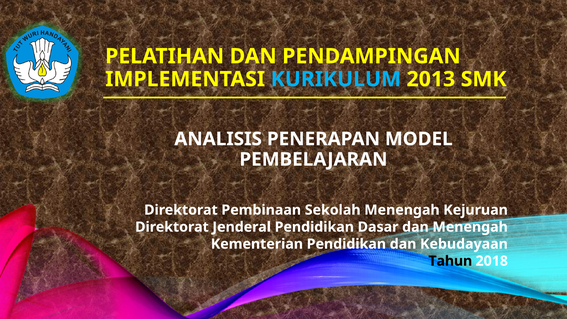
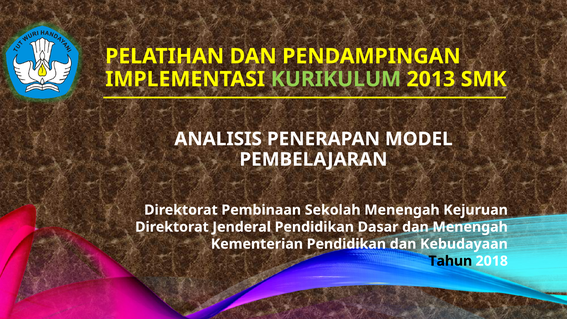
KURIKULUM colour: light blue -> light green (336, 79)
